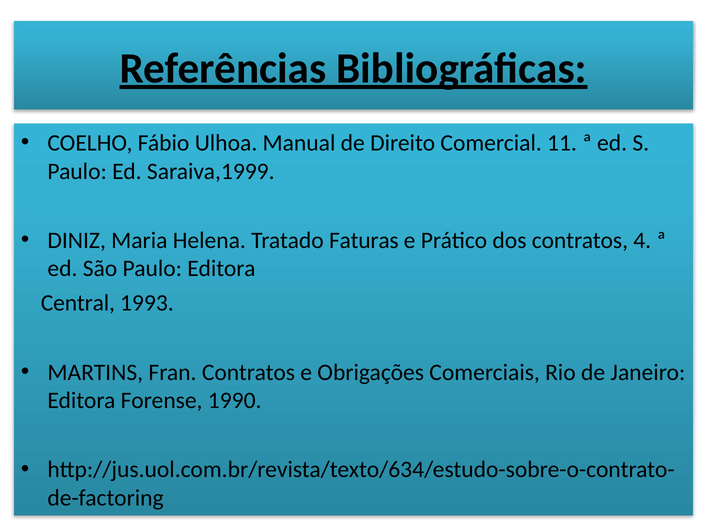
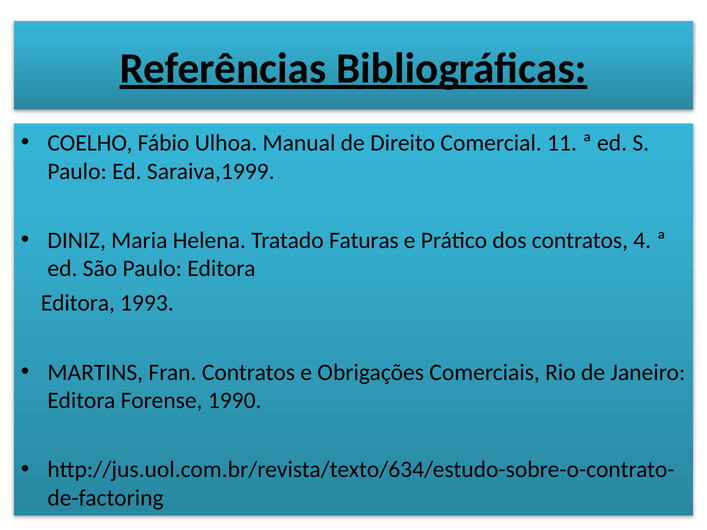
Central: Central -> Editora (78, 303)
